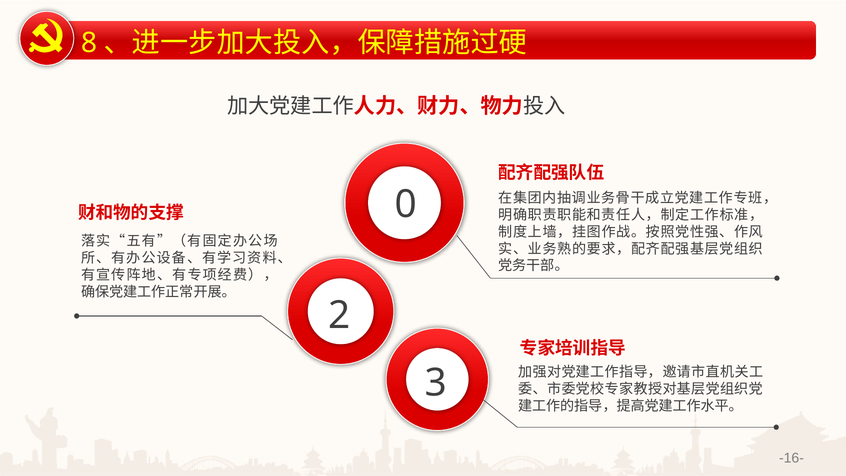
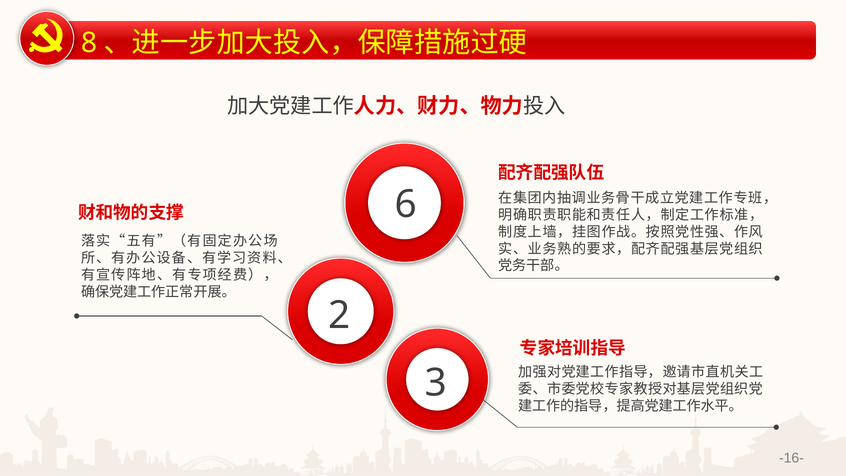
0: 0 -> 6 (406, 204)
